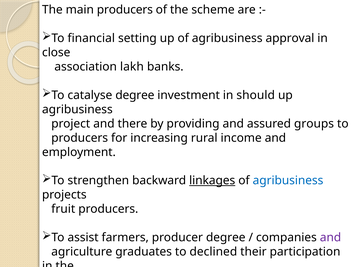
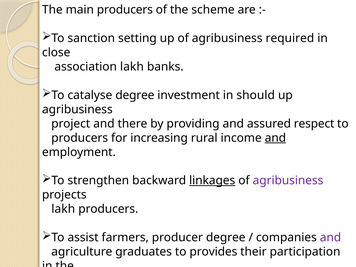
financial: financial -> sanction (91, 38)
approval: approval -> required (290, 38)
groups: groups -> respect (314, 124)
and underline: none -> present (275, 138)
agribusiness colour: blue -> purple (288, 181)
fruit: fruit -> lakh (63, 209)
declined: declined -> provides (213, 252)
